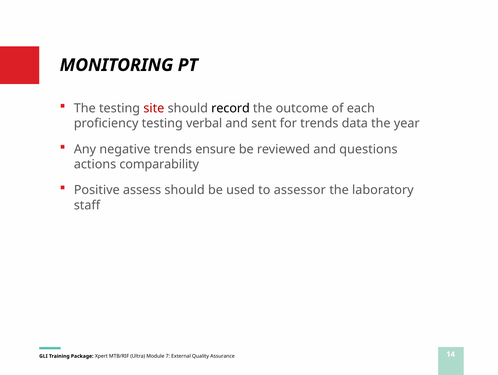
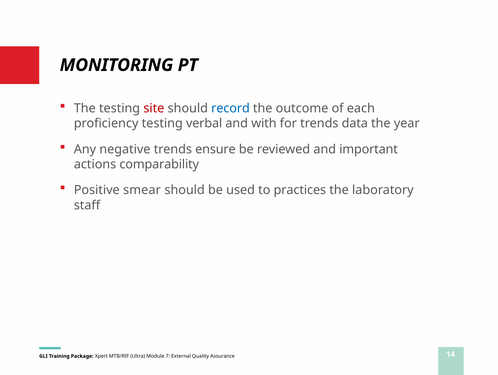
record colour: black -> blue (230, 108)
sent: sent -> with (264, 123)
questions: questions -> important (369, 149)
assess: assess -> smear (142, 190)
assessor: assessor -> practices (300, 190)
